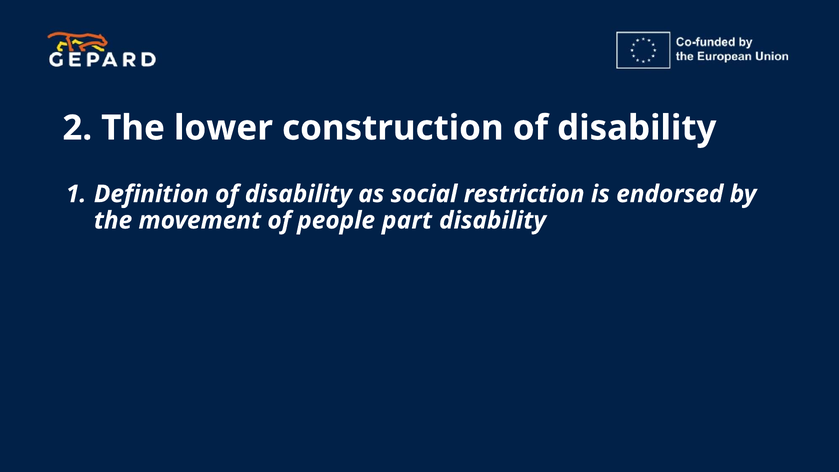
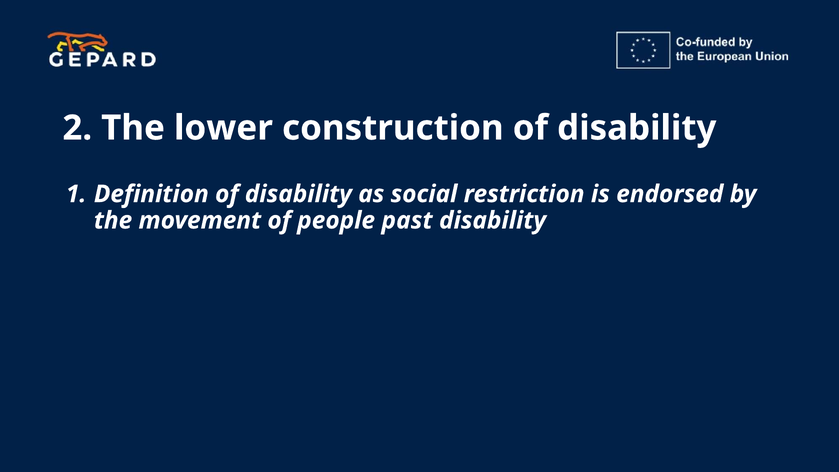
part: part -> past (407, 220)
